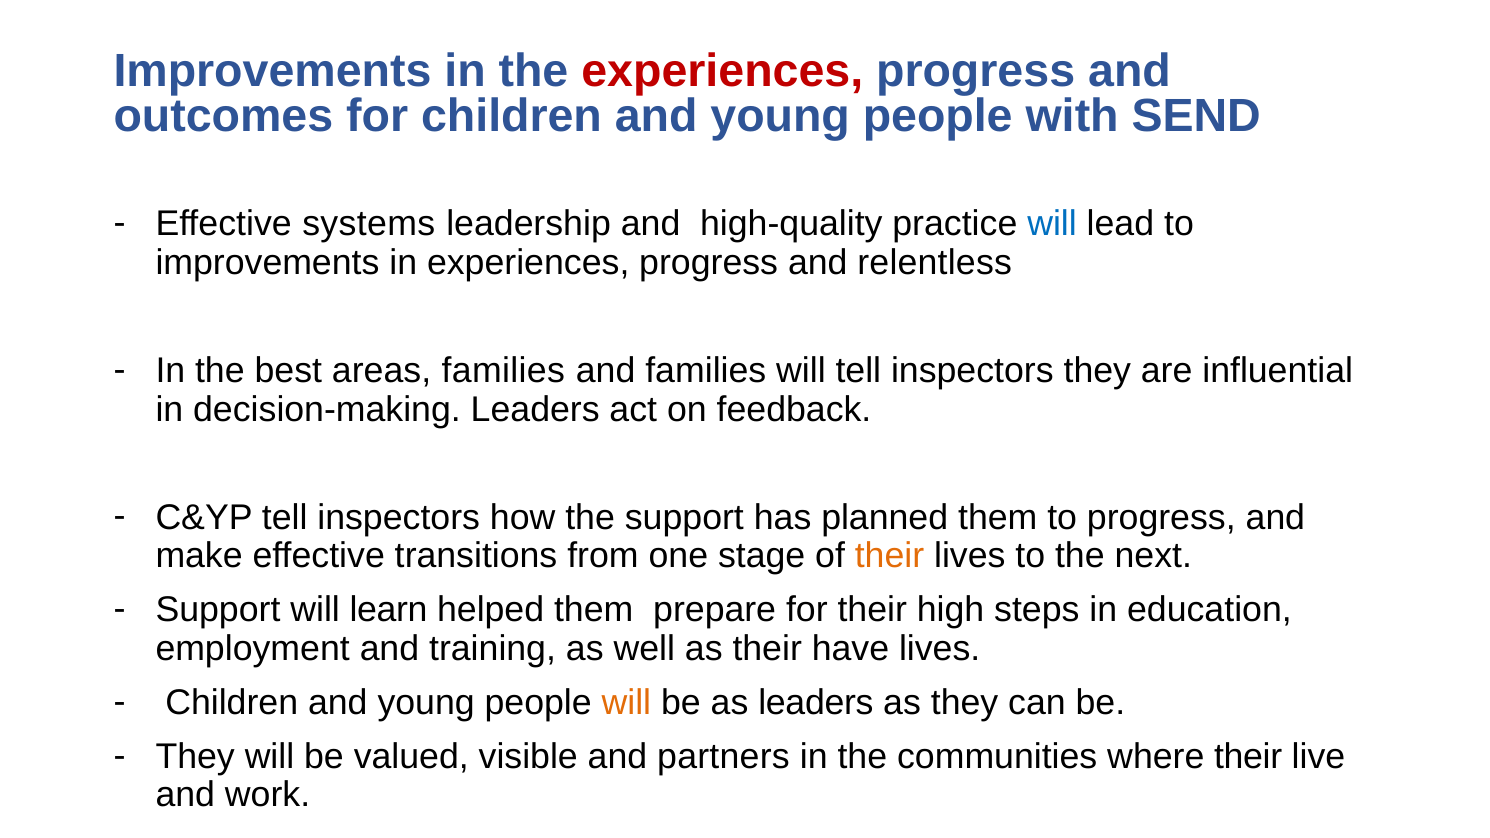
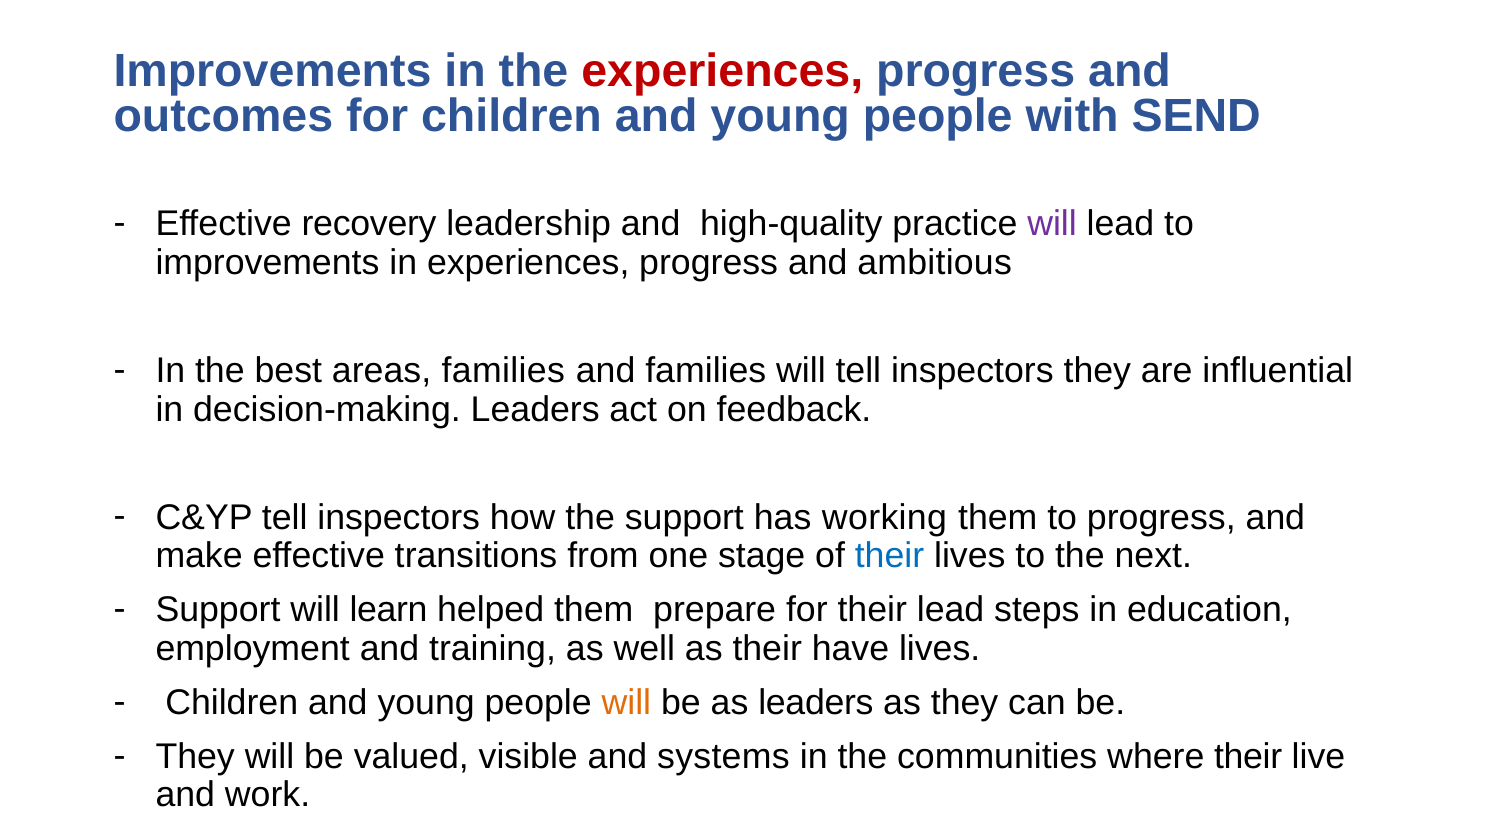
systems: systems -> recovery (369, 224)
will colour: blue -> purple (1052, 224)
relentless: relentless -> ambitious (935, 263)
planned: planned -> working (884, 517)
their colour: orange -> blue (890, 556)
their high: high -> lead (951, 610)
partners: partners -> systems (723, 757)
